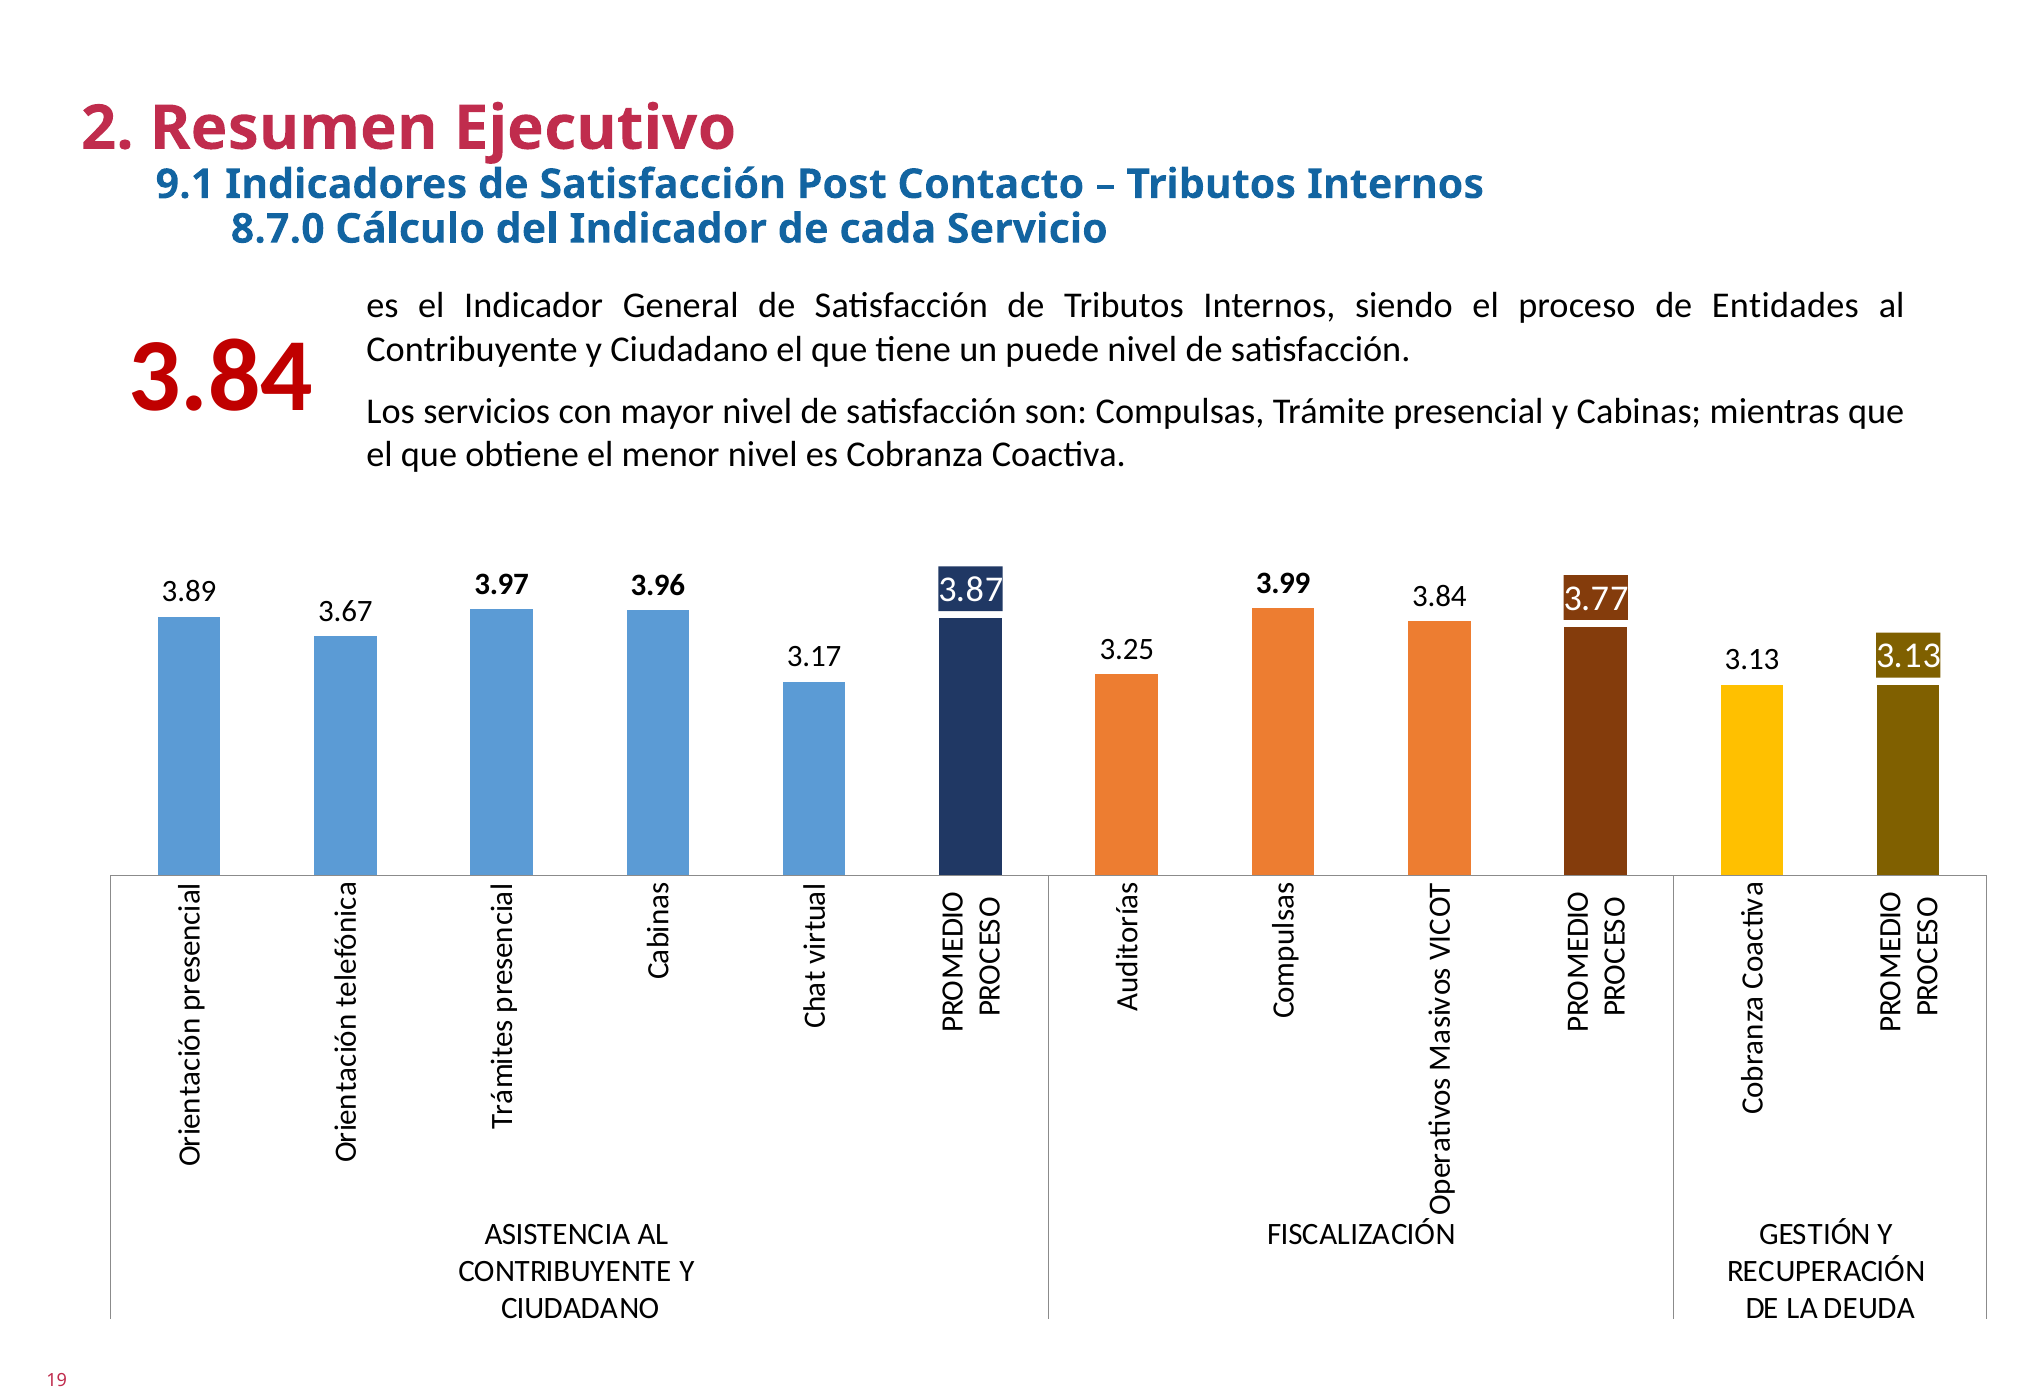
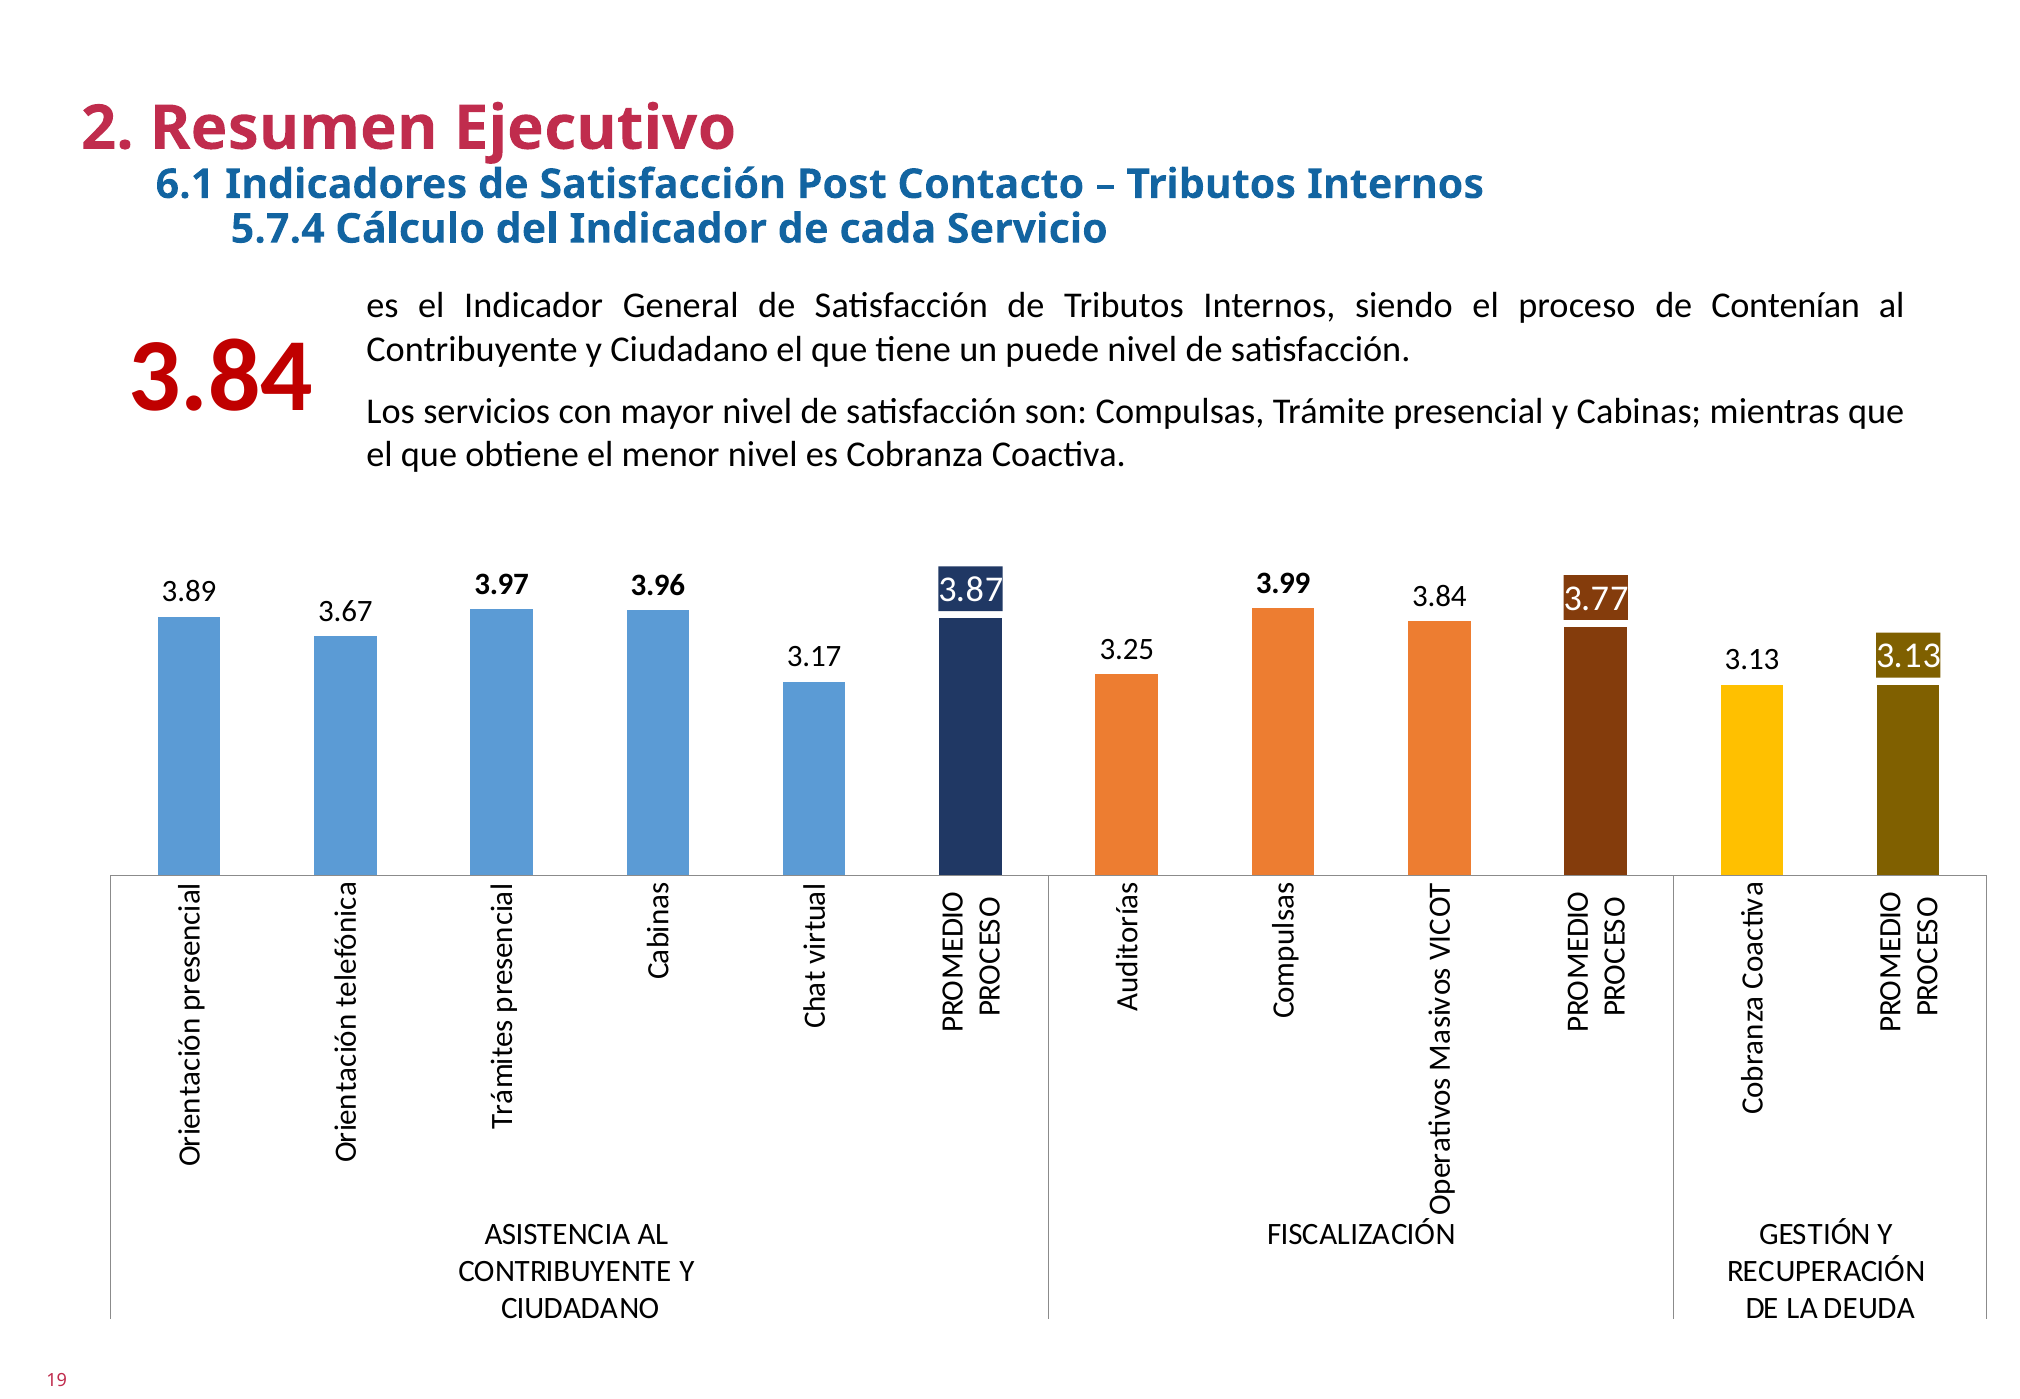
9.1: 9.1 -> 6.1 (185, 184)
8.7.0: 8.7.0 -> 5.7.4 (278, 229)
Entidades: Entidades -> Contenían (1786, 306)
